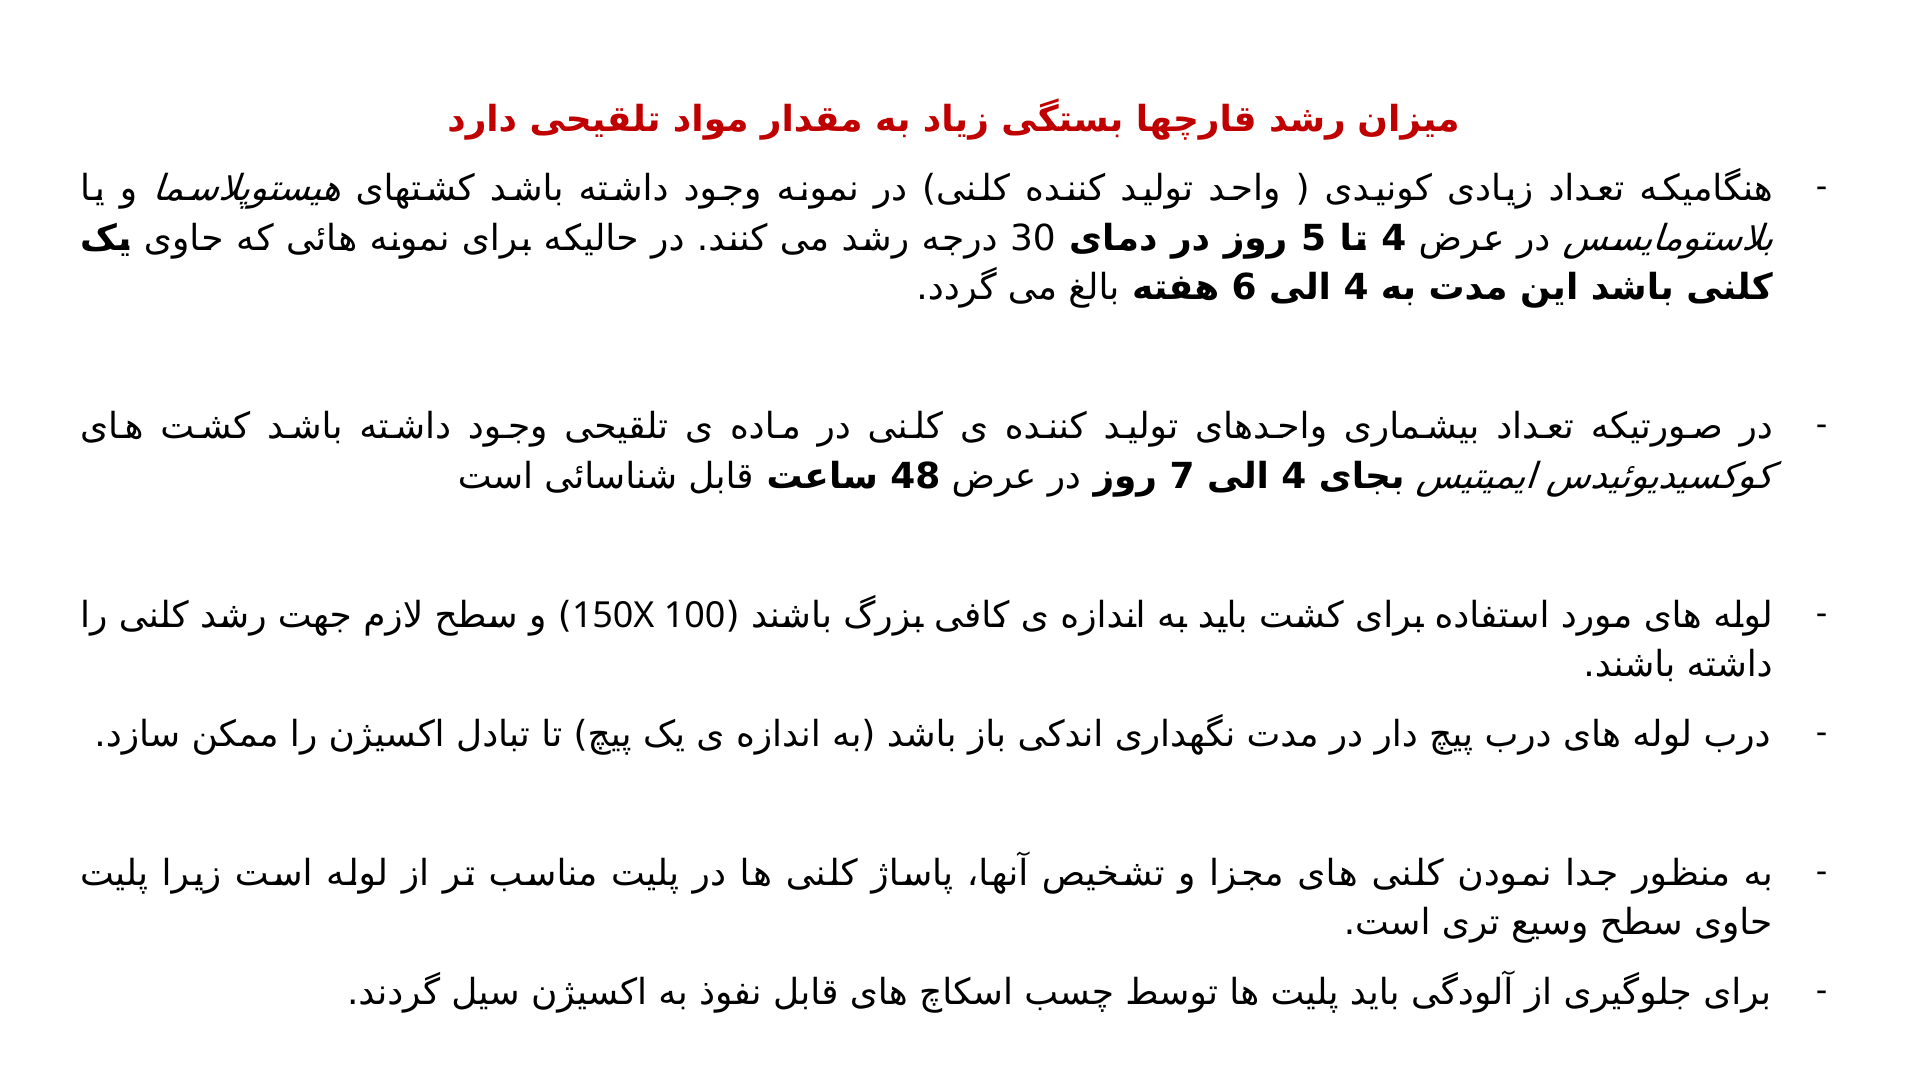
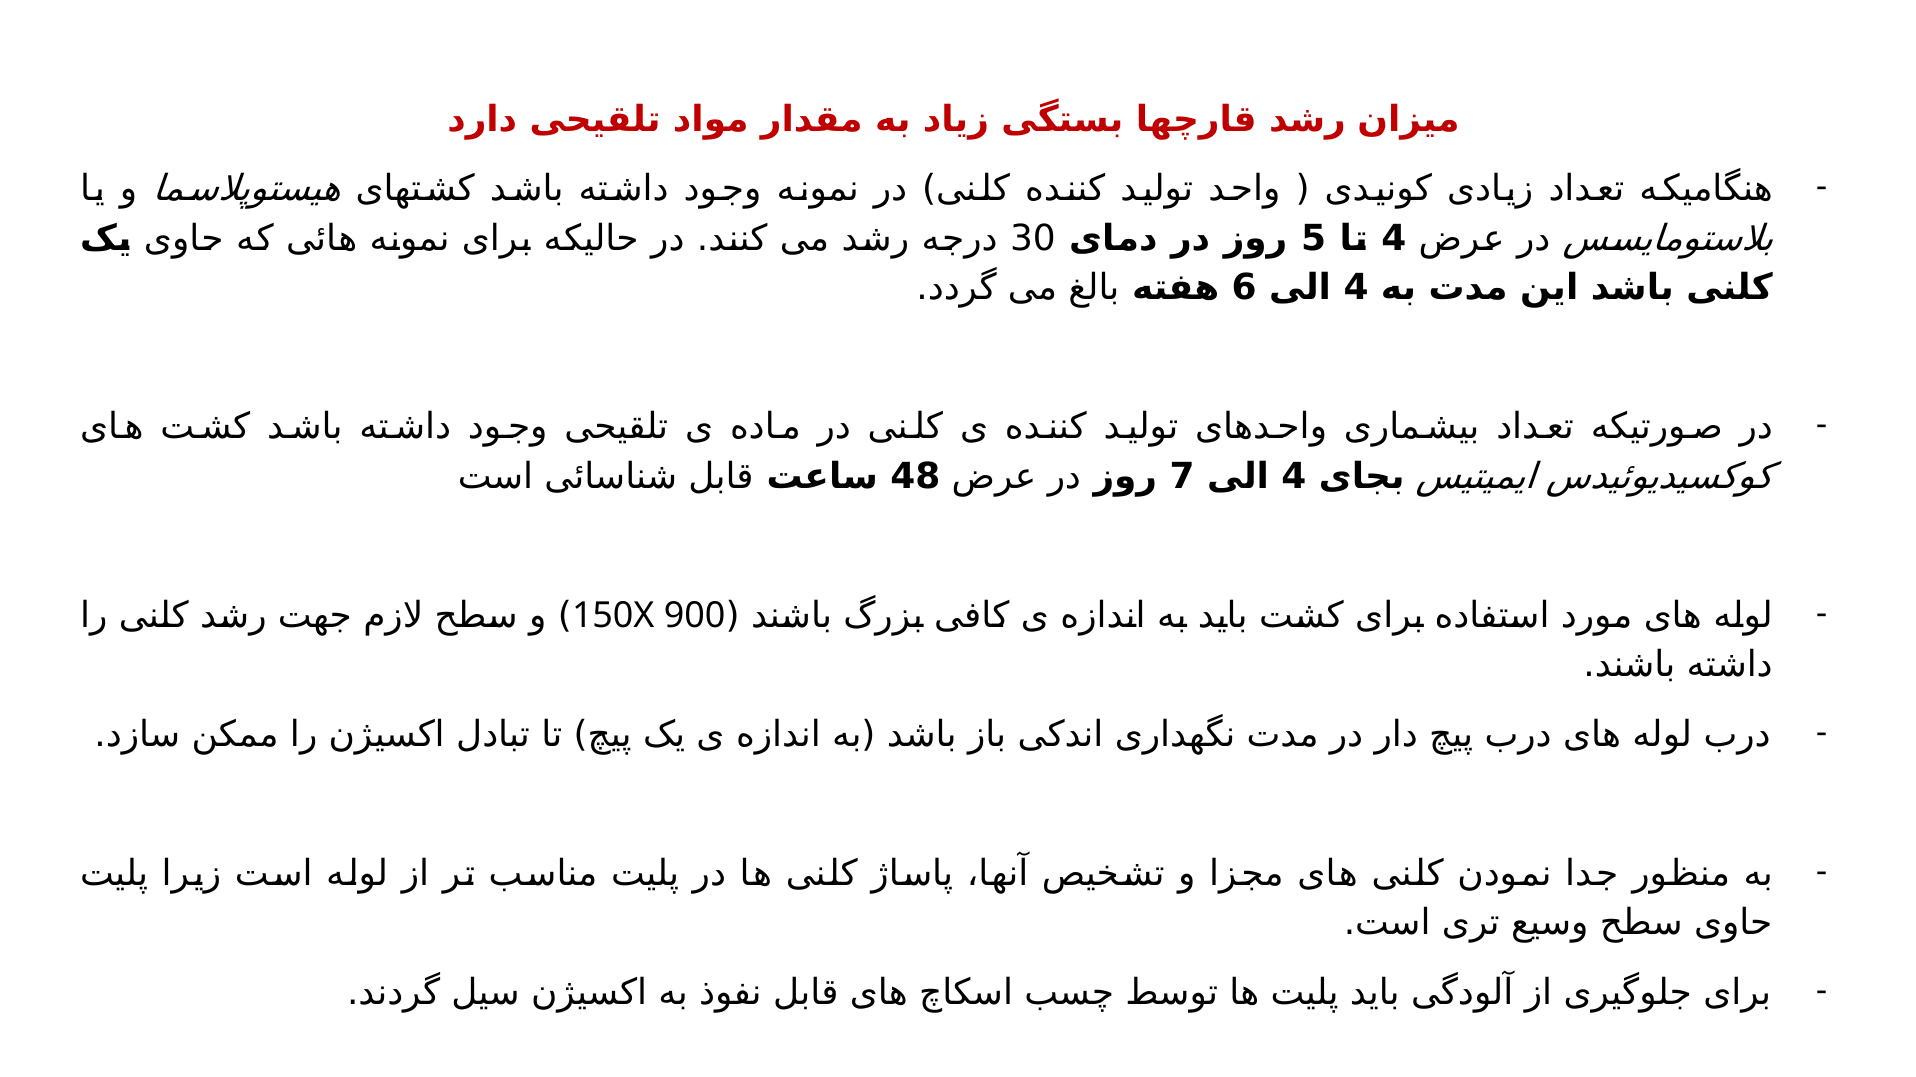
100: 100 -> 900 (695, 616)
